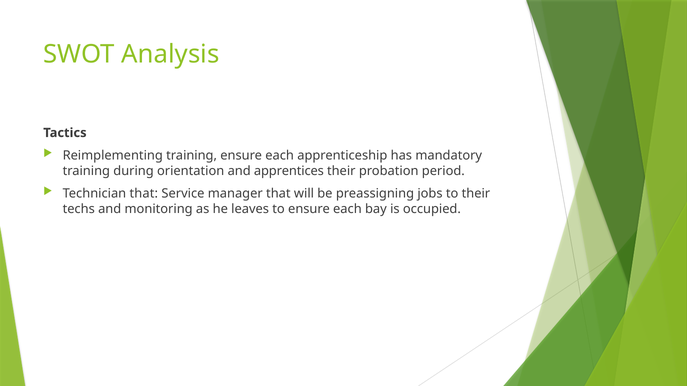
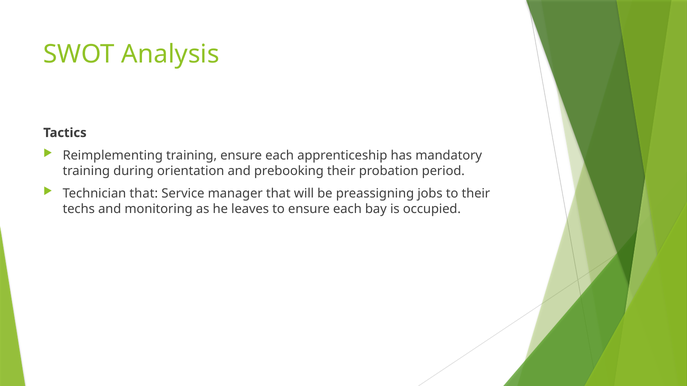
apprentices: apprentices -> prebooking (289, 171)
